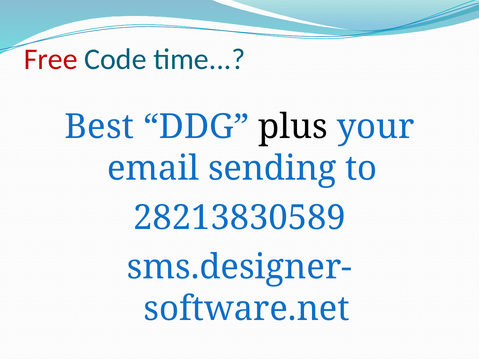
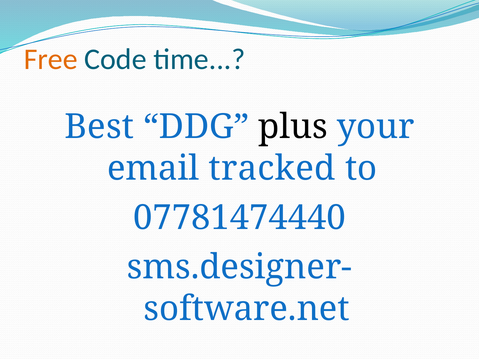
Free colour: red -> orange (51, 59)
sending: sending -> tracked (272, 168)
28213830589: 28213830589 -> 07781474440 (239, 218)
